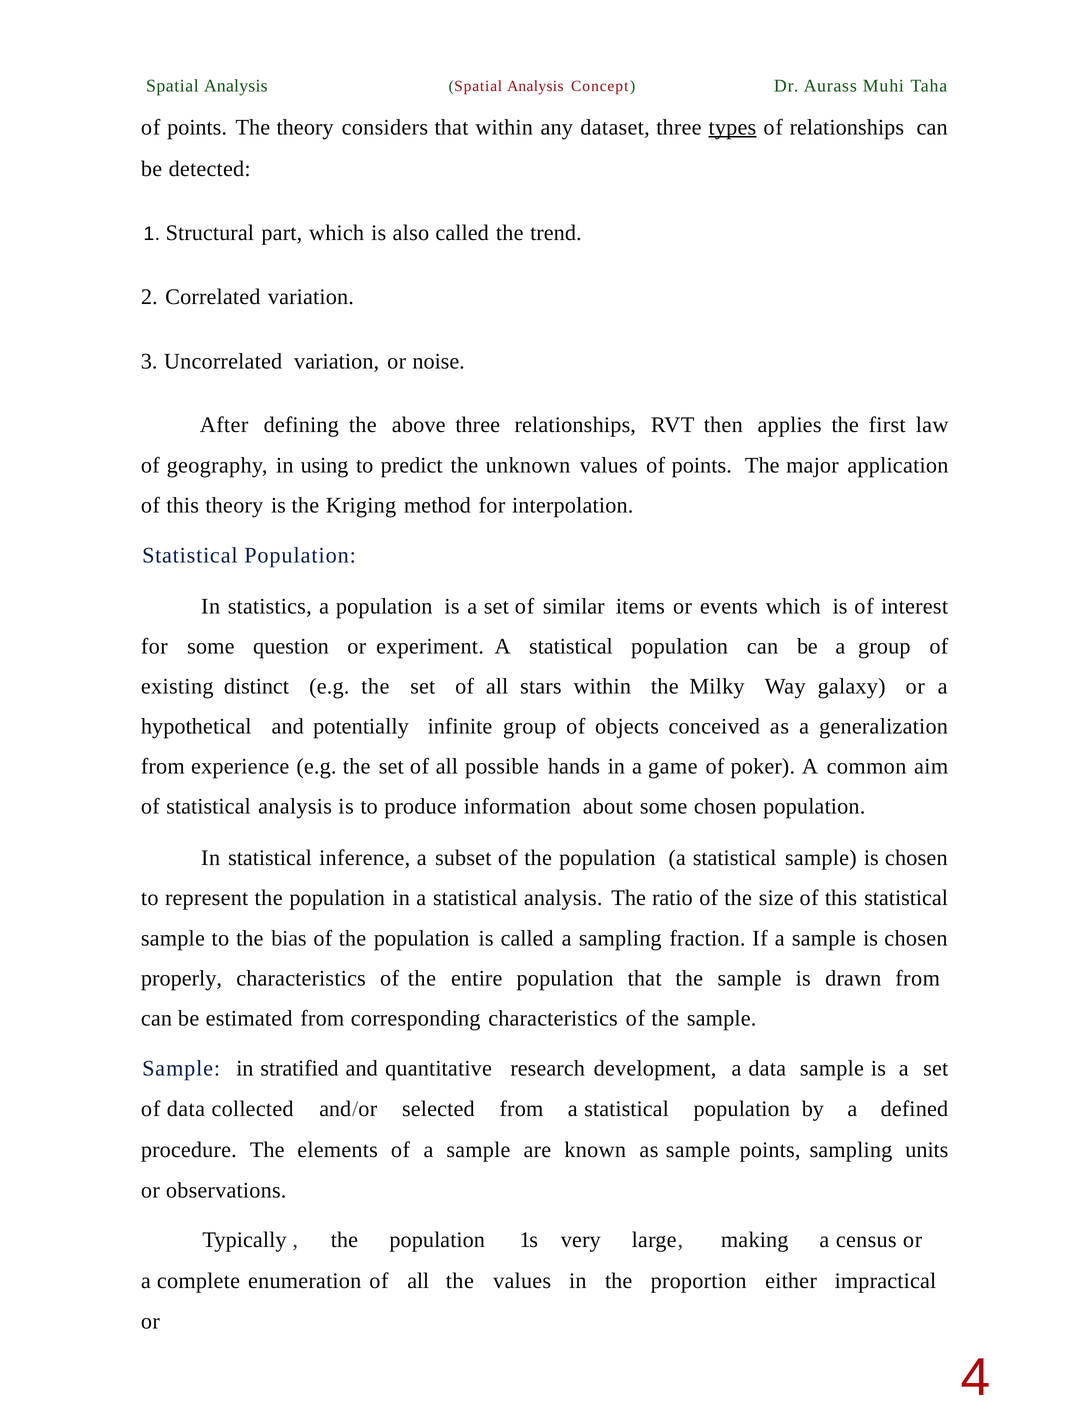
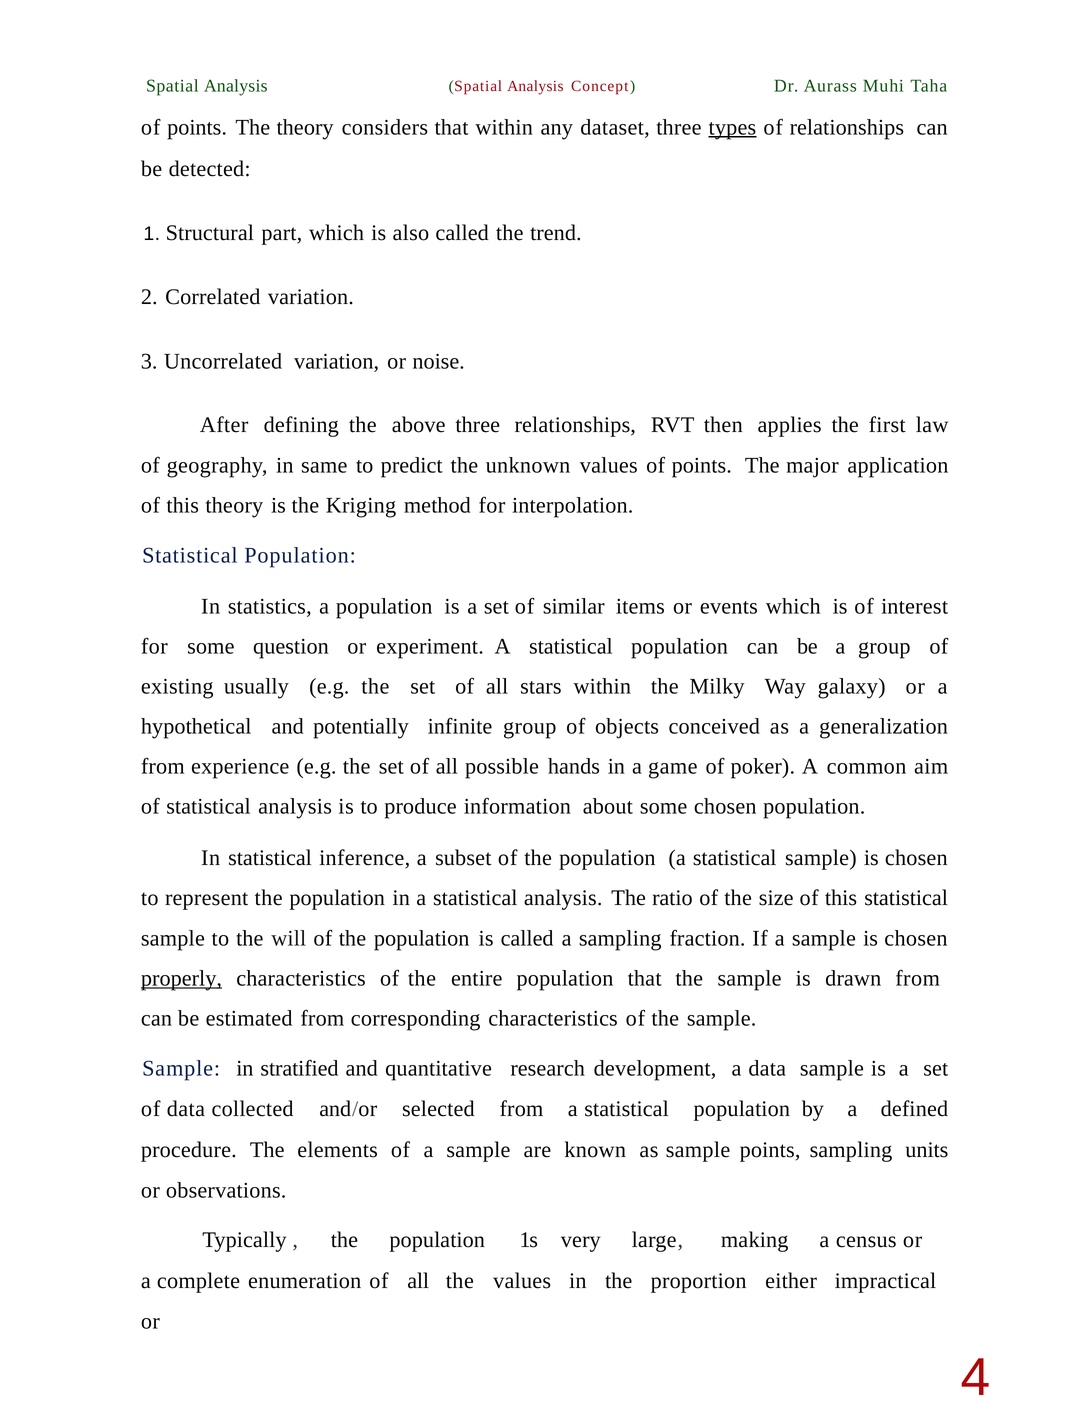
using: using -> same (324, 465)
distinct: distinct -> usually (256, 687)
bias: bias -> will (289, 938)
properly underline: none -> present (181, 979)
